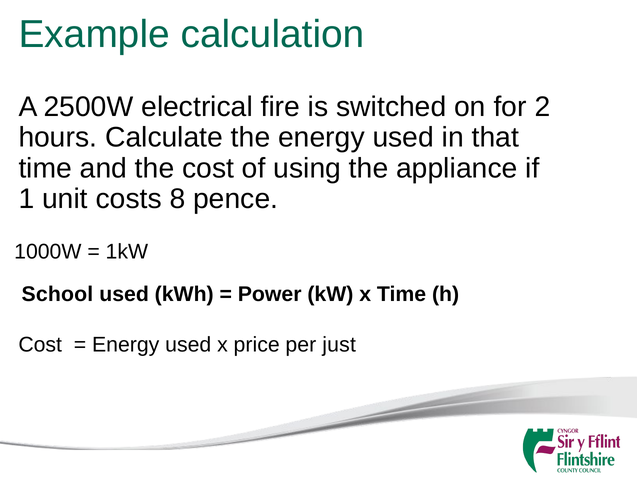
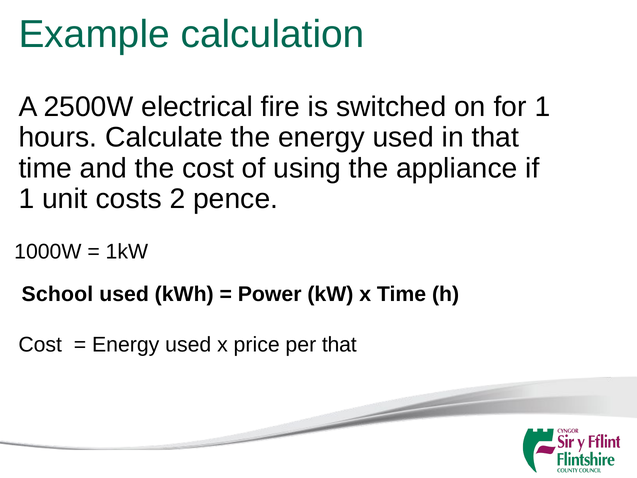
for 2: 2 -> 1 (542, 107)
8: 8 -> 2 (177, 199)
per just: just -> that (339, 345)
